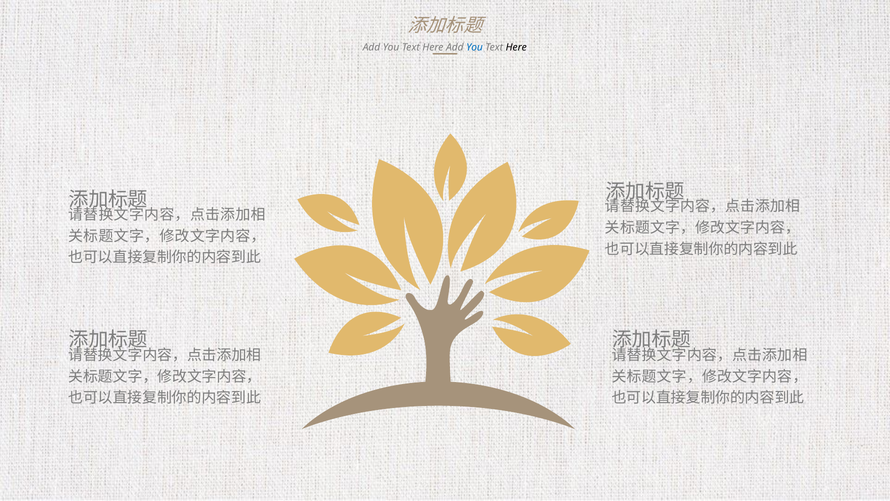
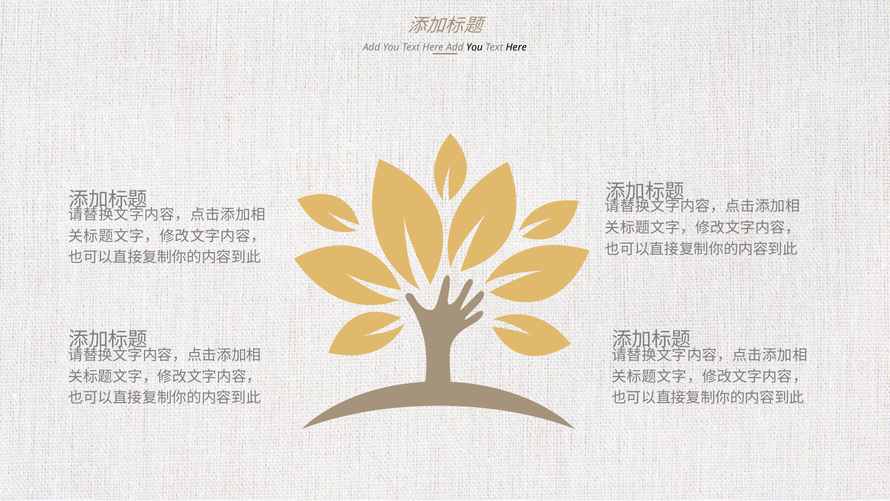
You colour: blue -> black (475, 47)
